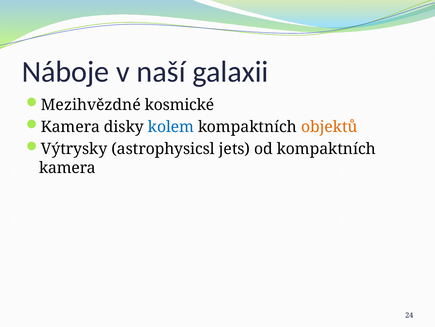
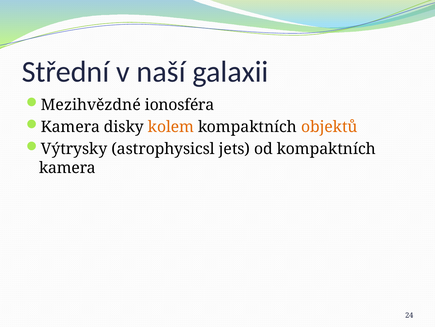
Náboje: Náboje -> Střední (66, 72)
kosmické: kosmické -> ionosféra (180, 105)
kolem colour: blue -> orange (171, 127)
